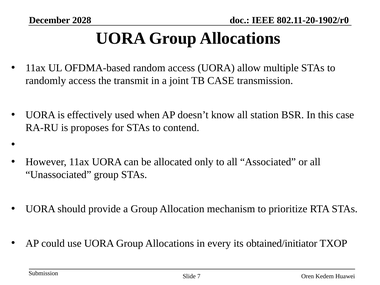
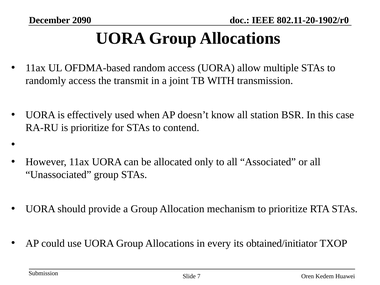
2028: 2028 -> 2090 (82, 20)
TB CASE: CASE -> WITH (221, 81)
is proposes: proposes -> prioritize (90, 128)
